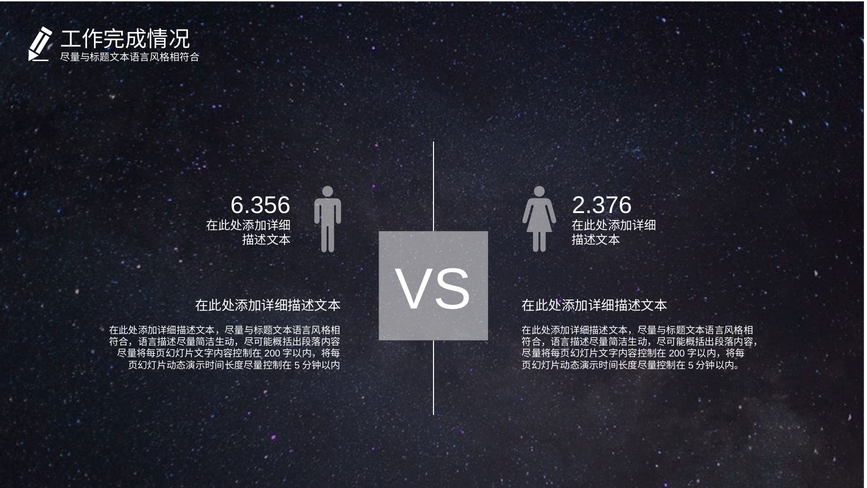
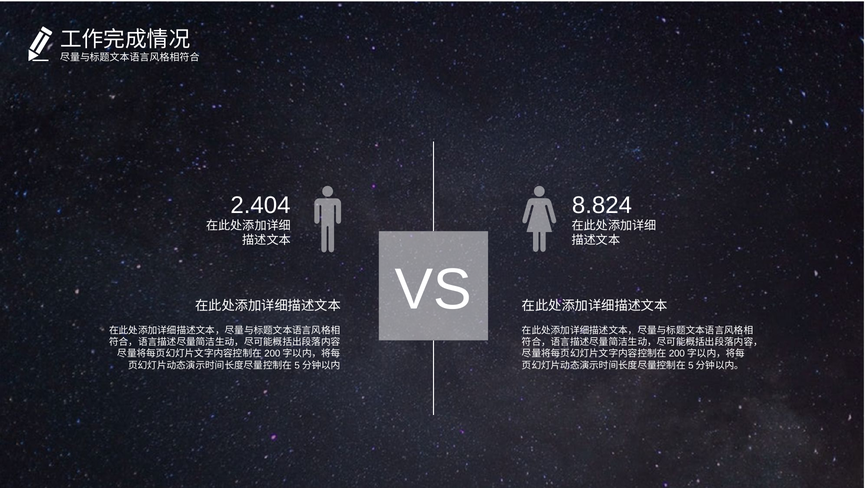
6.356: 6.356 -> 2.404 (260, 205)
2.376: 2.376 -> 8.824 (602, 205)
